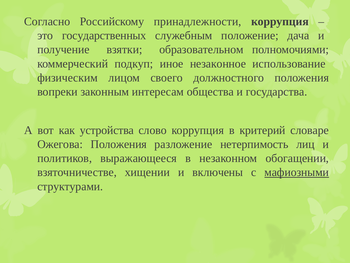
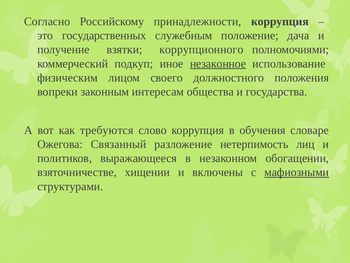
образовательном: образовательном -> коррупционного (201, 50)
незаконное underline: none -> present (218, 64)
устройства: устройства -> требуются (107, 130)
критерий: критерий -> обучения (263, 130)
Ожегова Положения: Положения -> Связанный (119, 144)
